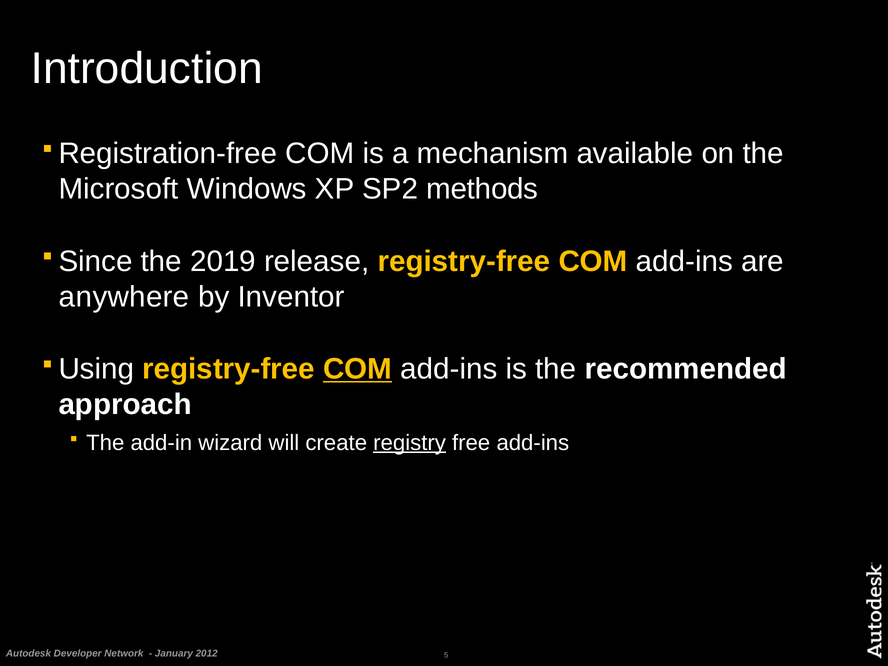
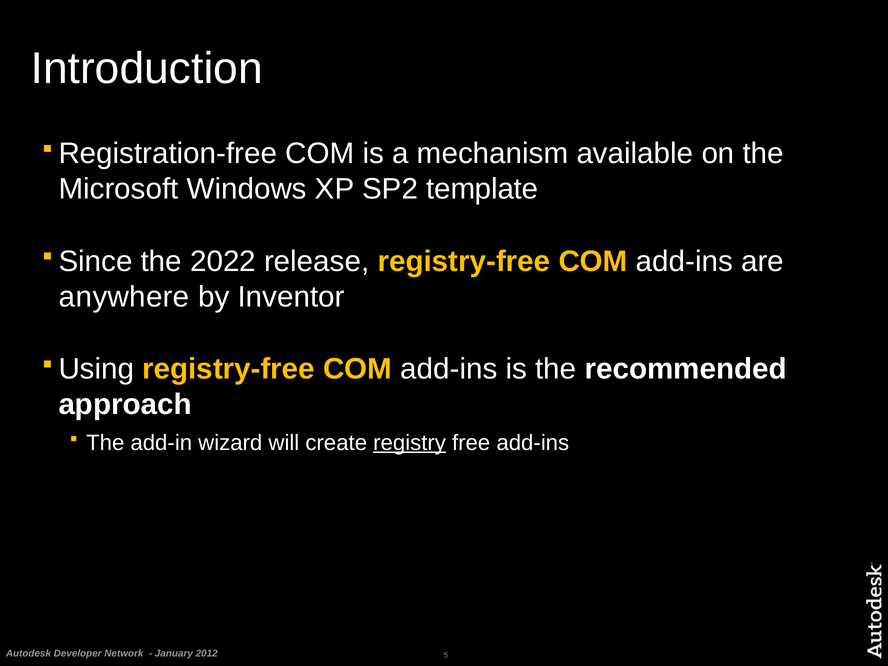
methods: methods -> template (482, 189)
2019: 2019 -> 2022 (223, 261)
COM underline: present -> none (358, 369)
